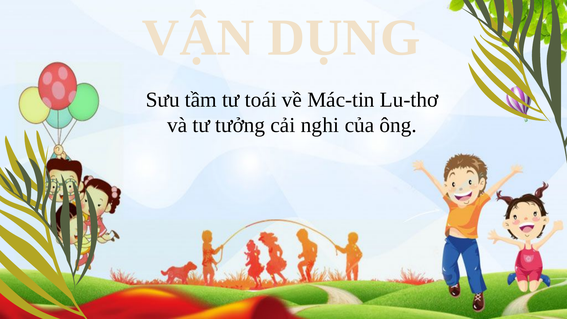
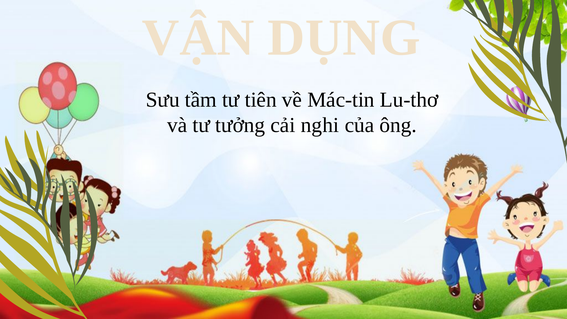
toái: toái -> tiên (261, 100)
